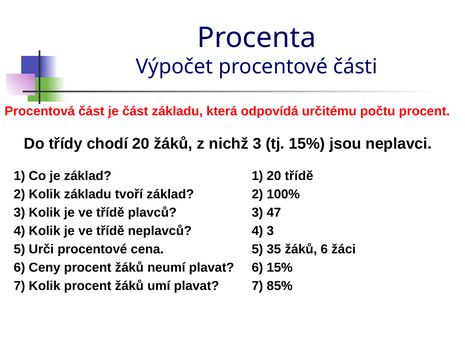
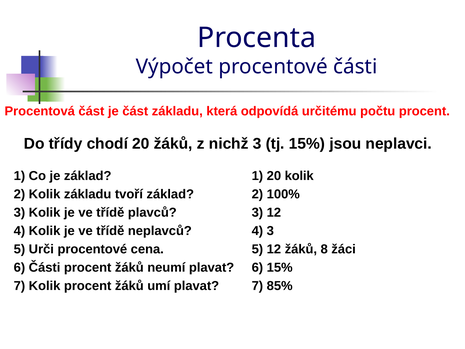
20 třídě: třídě -> kolik (299, 176)
3 47: 47 -> 12 (274, 212)
5 35: 35 -> 12 (274, 249)
žáků 6: 6 -> 8 (324, 249)
6 Ceny: Ceny -> Části (45, 267)
